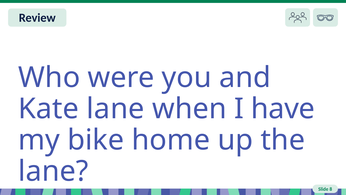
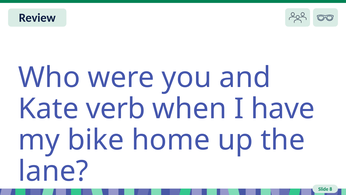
Kate lane: lane -> verb (116, 109)
